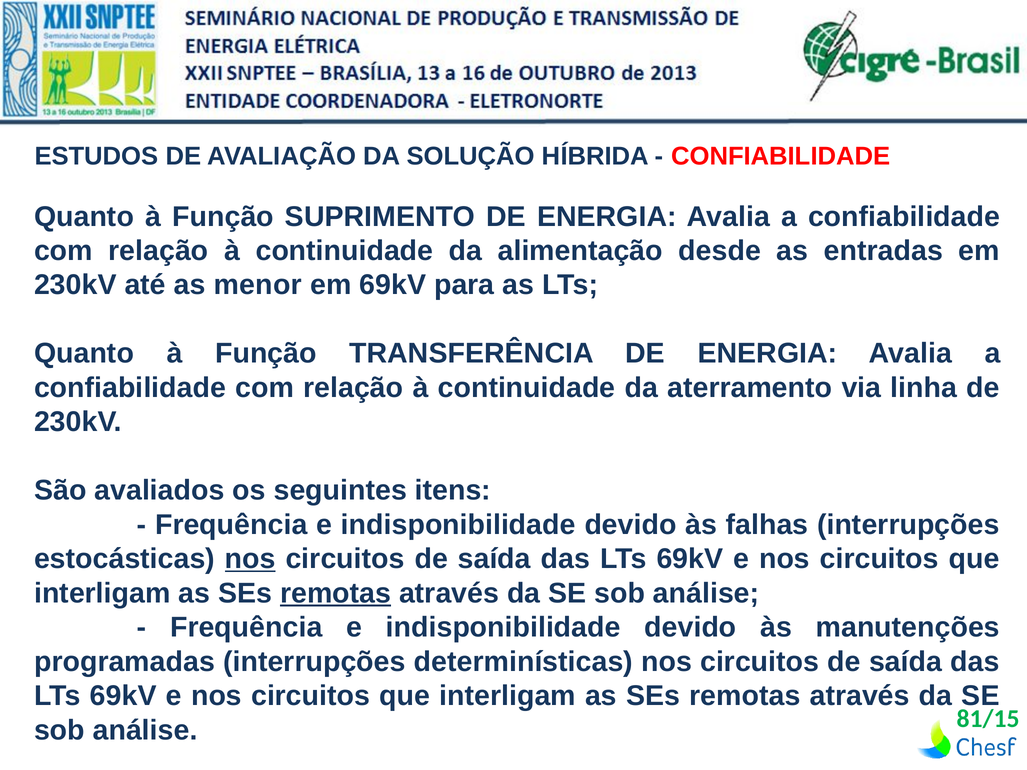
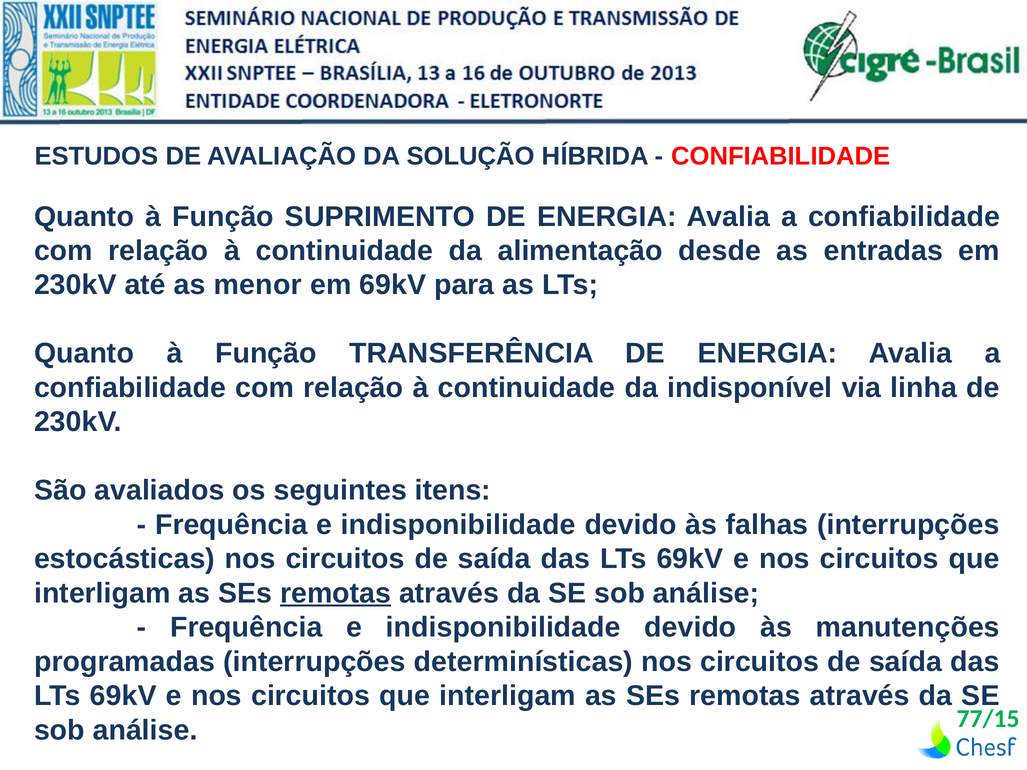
aterramento: aterramento -> indisponível (750, 388)
nos underline: present -> none (250, 559)
81/15: 81/15 -> 77/15 (988, 719)
